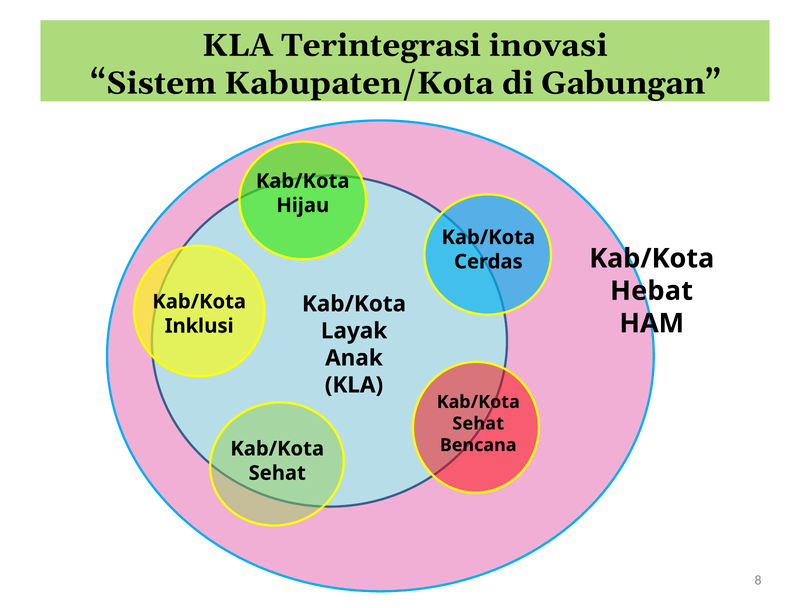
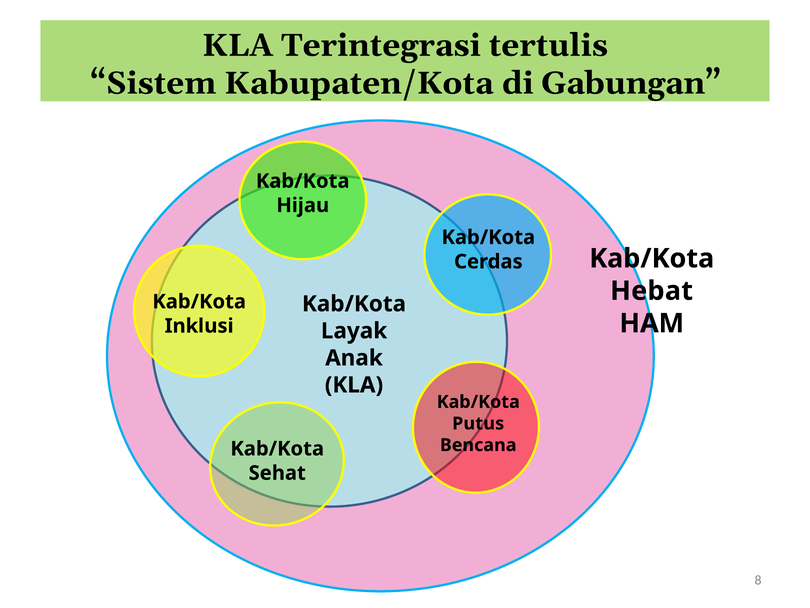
inovasi: inovasi -> tertulis (548, 45)
Sehat: Sehat -> Putus (478, 423)
